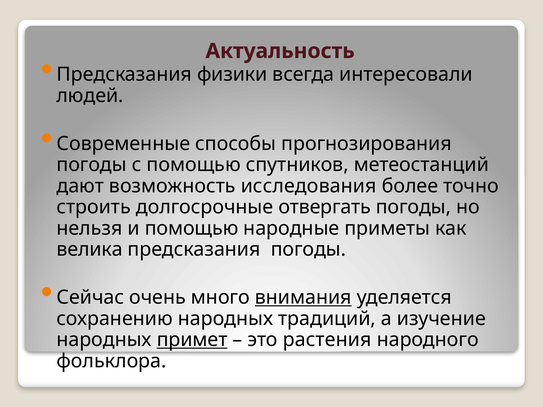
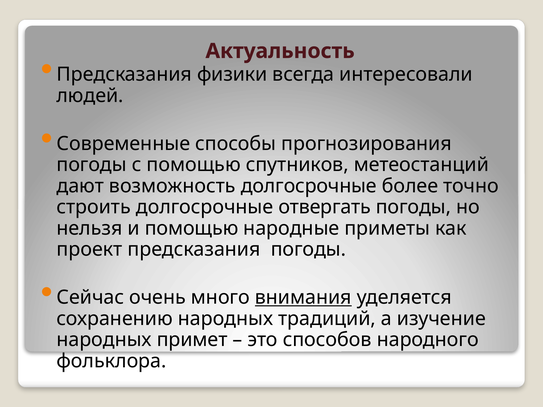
возможность исследования: исследования -> долгосрочные (309, 186)
велика: велика -> проект (89, 250)
примет underline: present -> none (192, 340)
растения: растения -> способов (327, 340)
